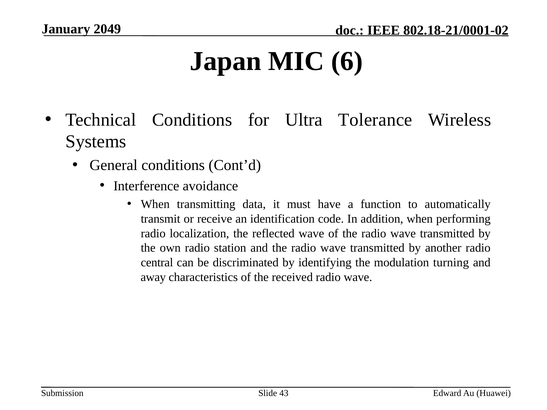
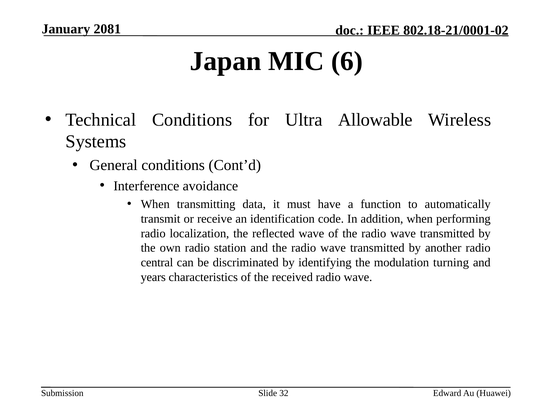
2049: 2049 -> 2081 (107, 29)
Tolerance: Tolerance -> Allowable (375, 120)
away: away -> years (153, 277)
43: 43 -> 32 (284, 393)
